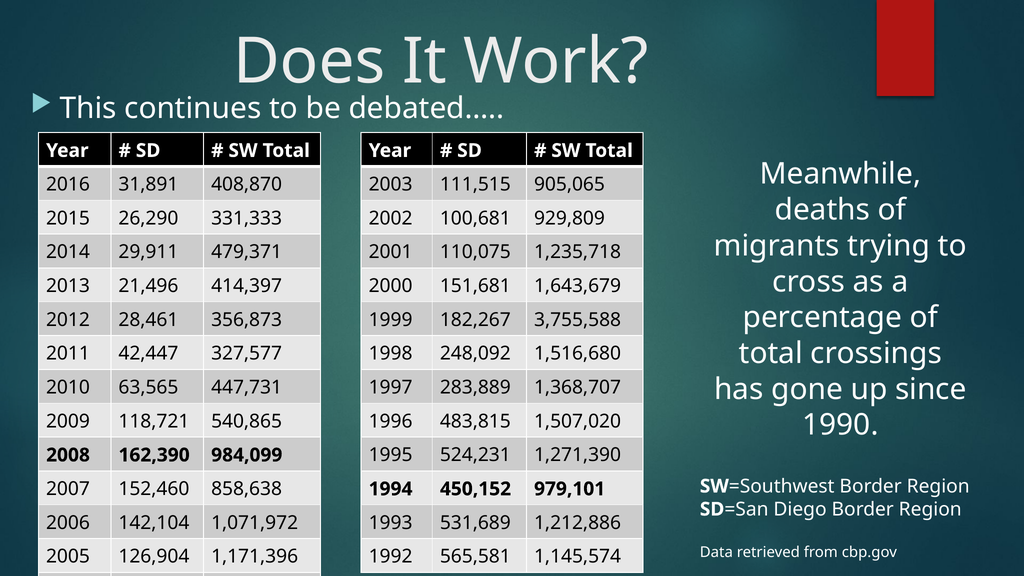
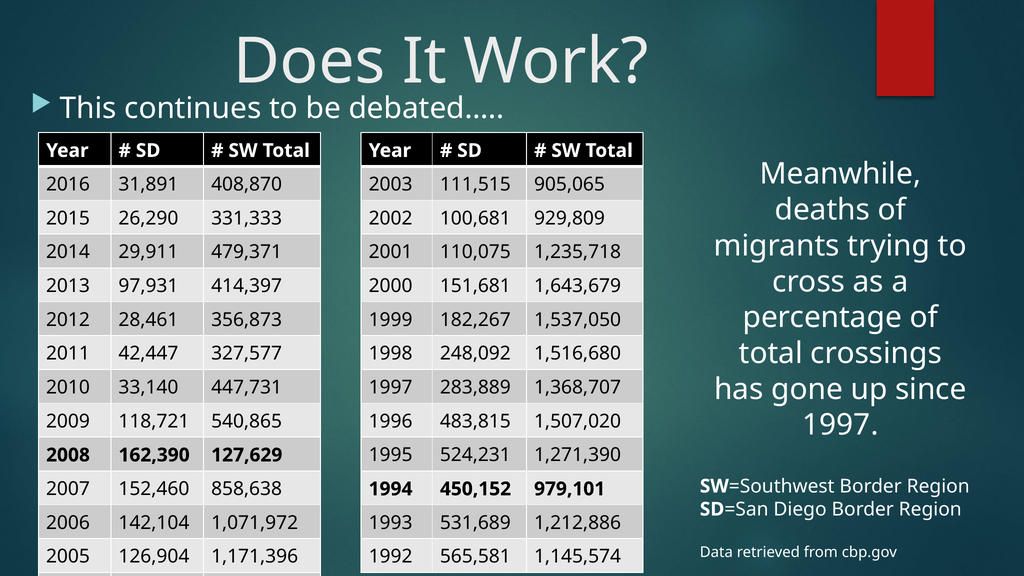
21,496: 21,496 -> 97,931 (148, 286)
3,755,588: 3,755,588 -> 1,537,050 (578, 320)
63,565: 63,565 -> 33,140 (148, 387)
1990: 1990 -> 1997 (840, 425)
984,099: 984,099 -> 127,629 (247, 455)
